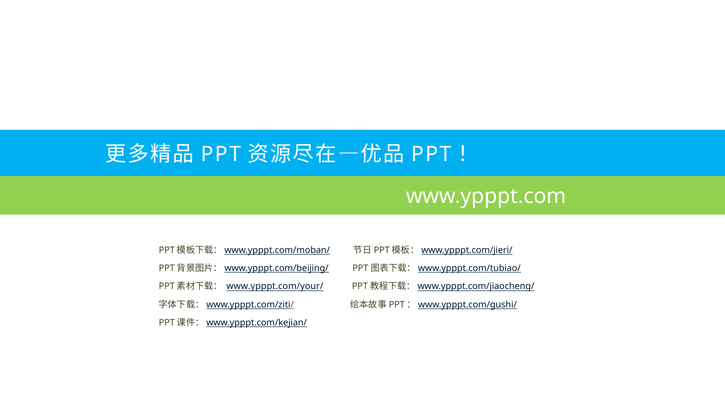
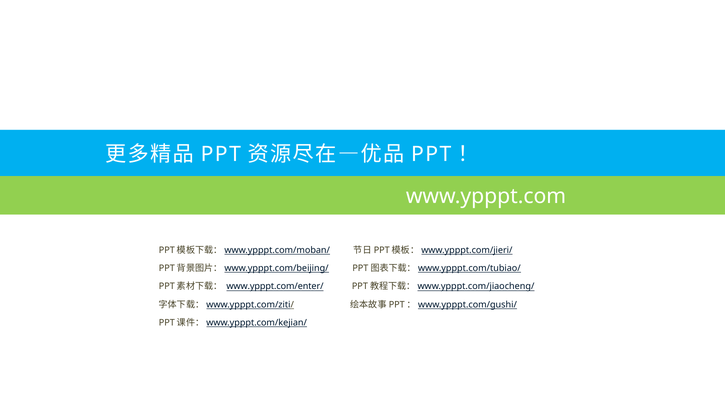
www.ypppt.com/your/: www.ypppt.com/your/ -> www.ypppt.com/enter/ (275, 286)
